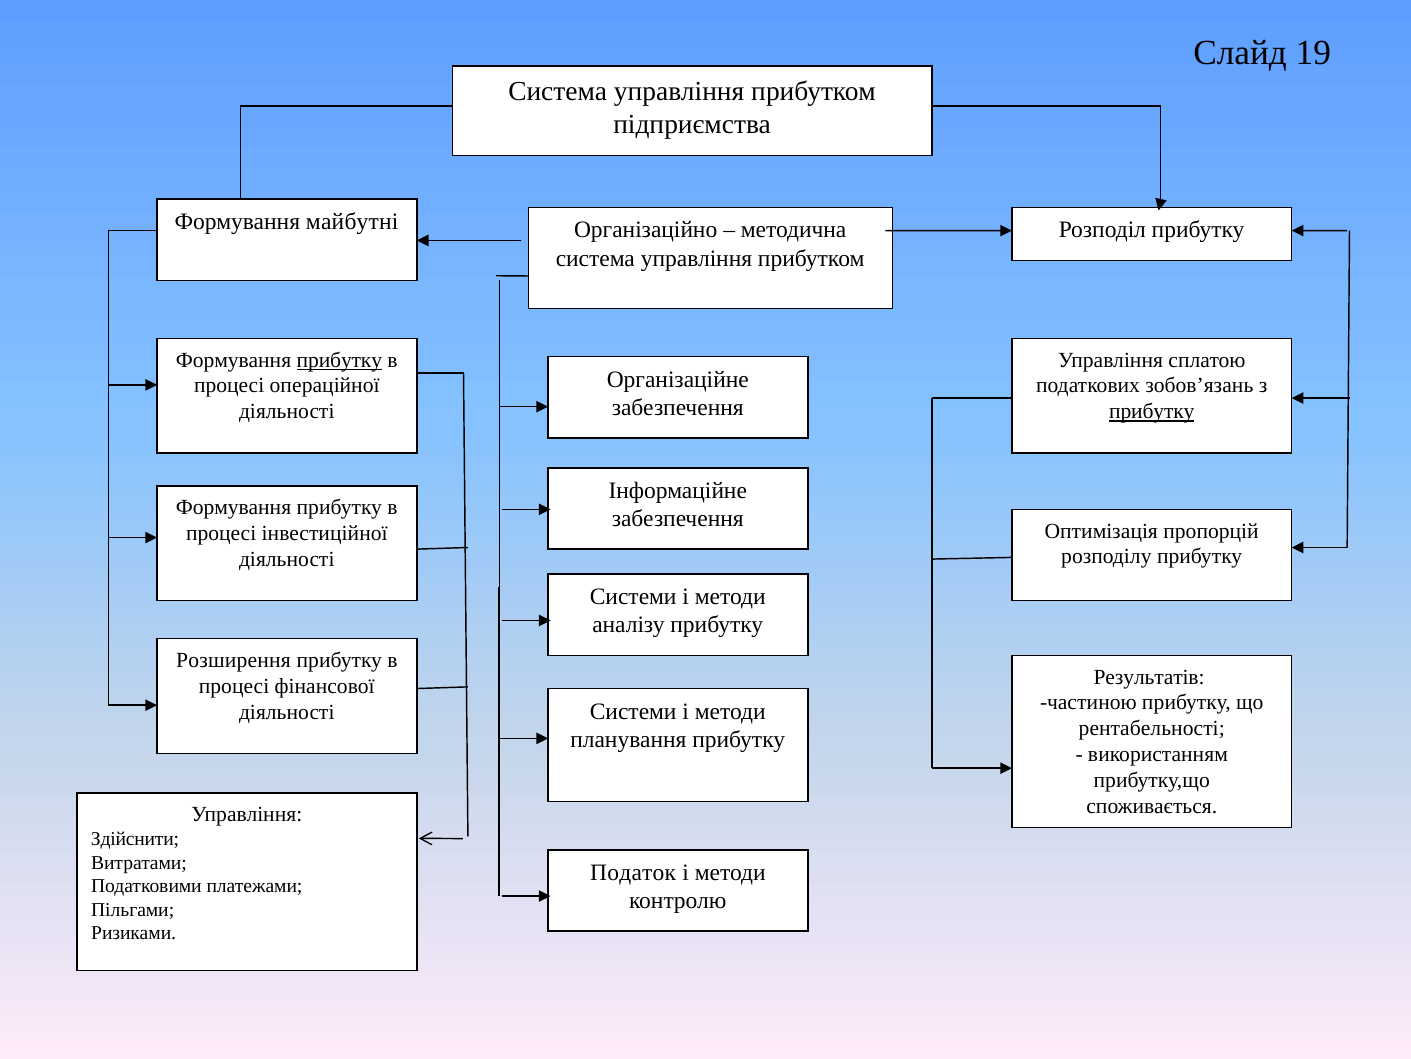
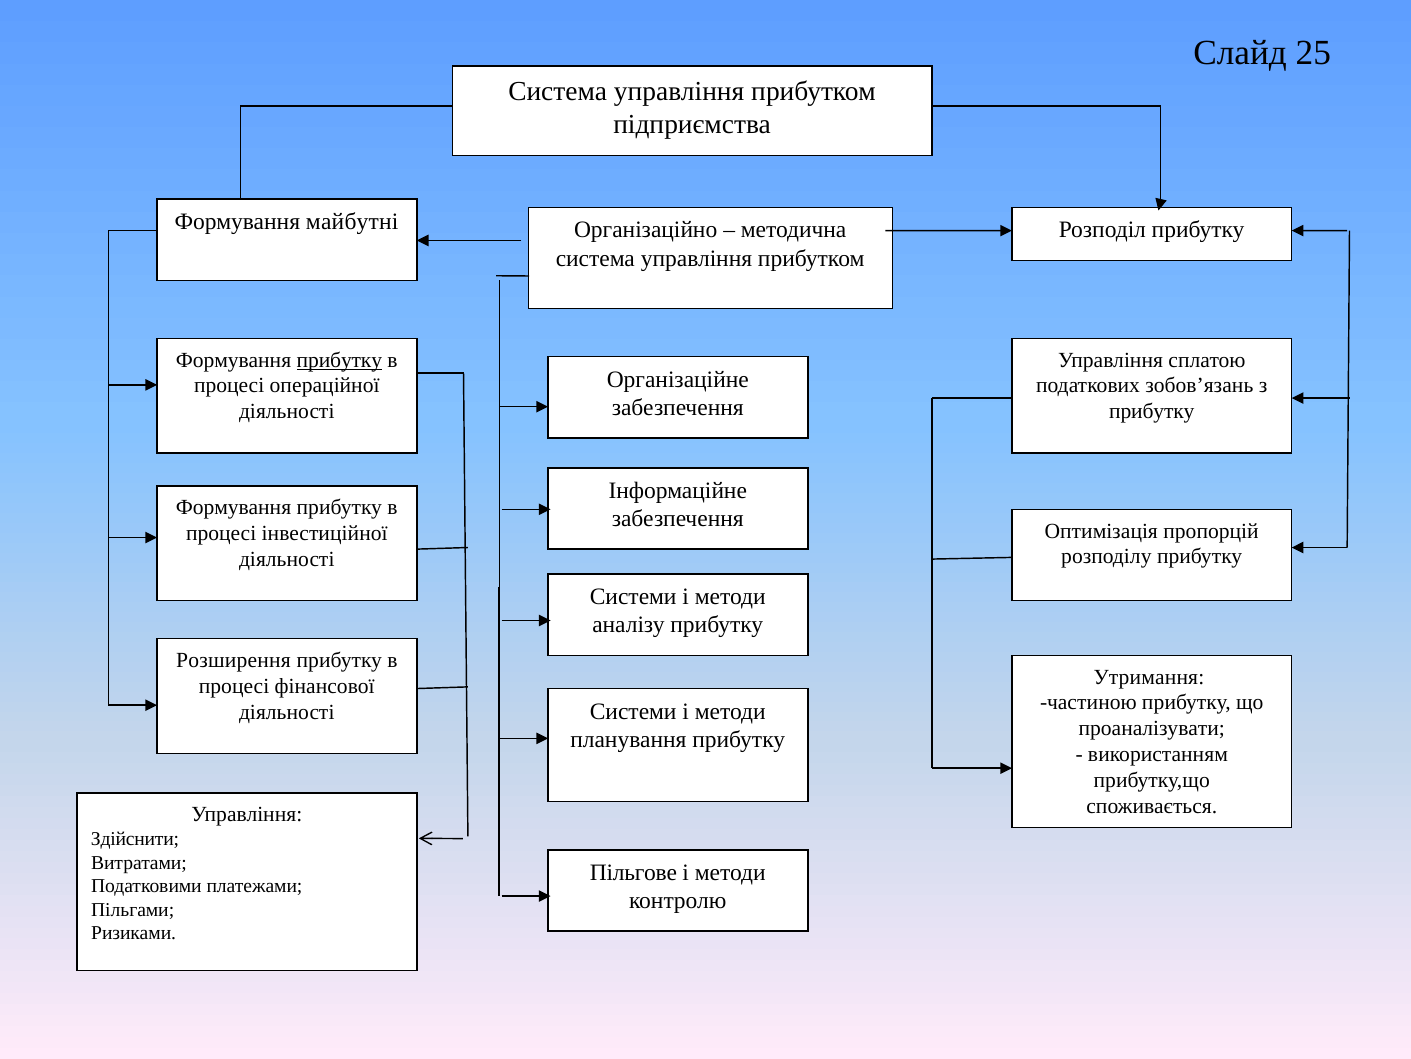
19: 19 -> 25 (1313, 53)
прибутку underline: present -> none (1152, 411)
Результатів: Результатів -> Утримання (1149, 676)
рентабельності: рентабельності -> проаналізувати (1152, 728)
Податок: Податок -> Пільгове (633, 872)
